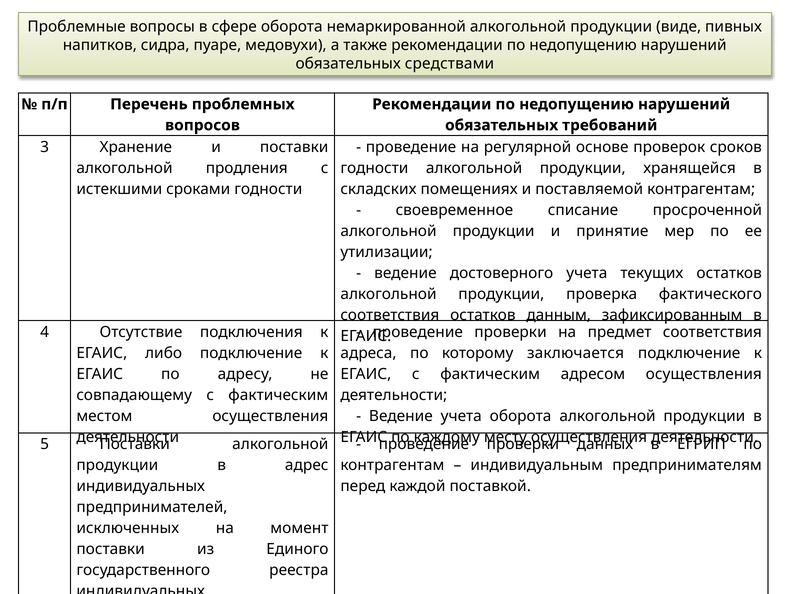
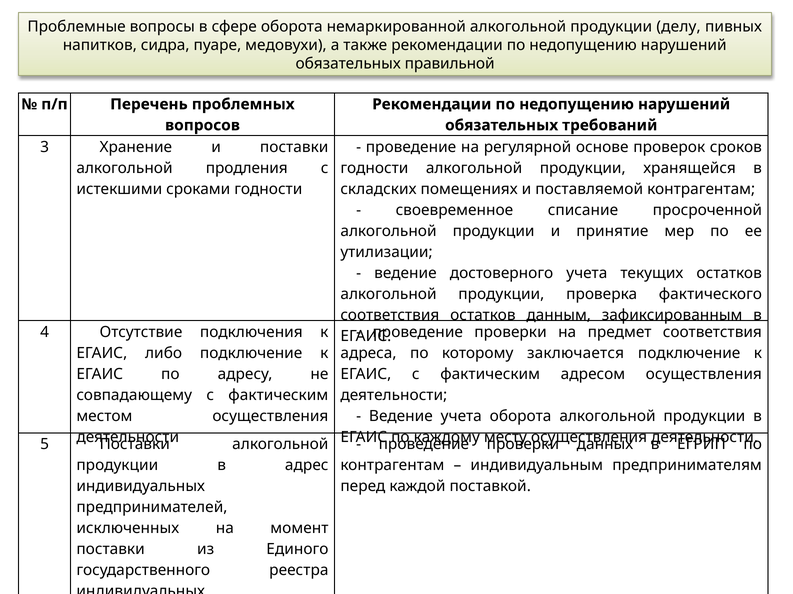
виде: виде -> делу (679, 27)
средствами: средствами -> правильной (450, 64)
